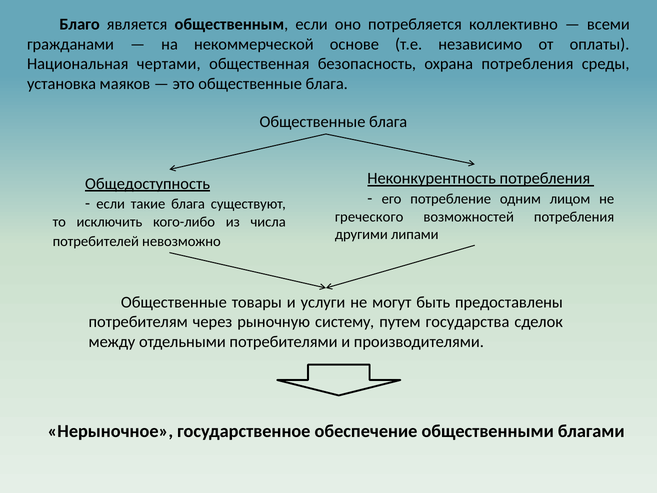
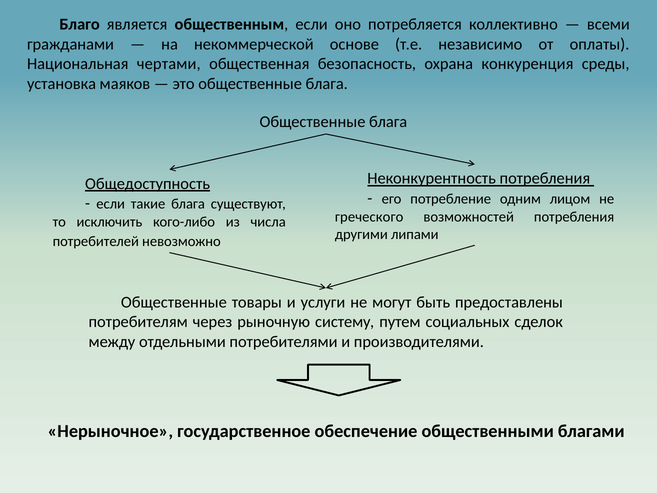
охрана потребления: потребления -> конкуренция (527, 64)
государства: государства -> социальных (468, 322)
